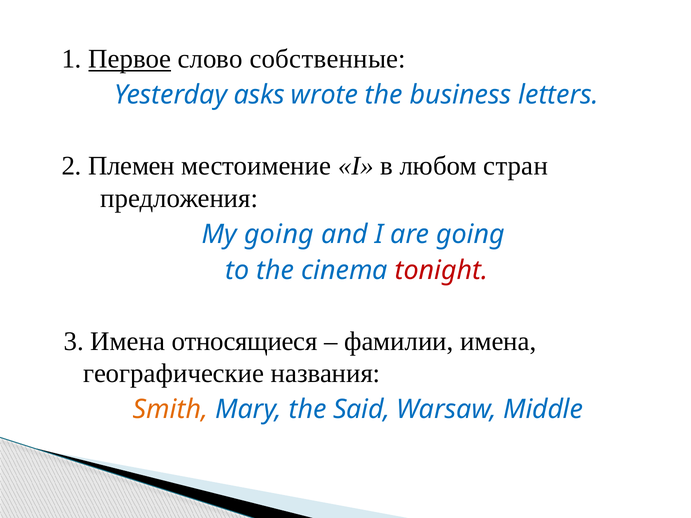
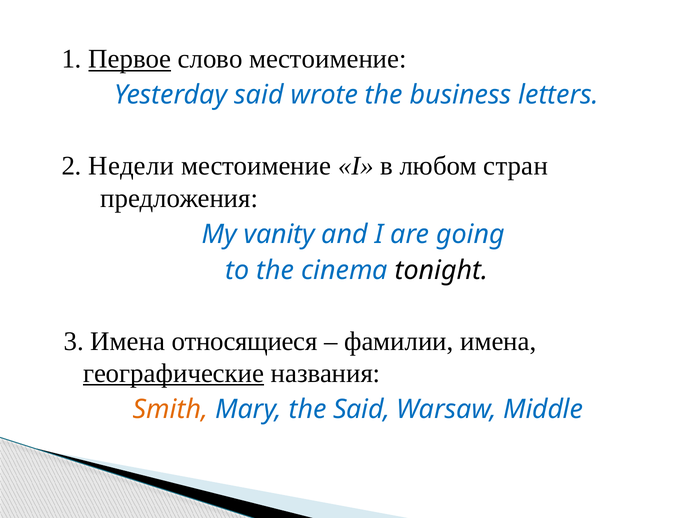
слово собственные: собственные -> местоимение (328, 59)
Yesterday asks: asks -> said (259, 95)
Племен: Племен -> Недели (131, 166)
My going: going -> vanity (279, 234)
tonight colour: red -> black (441, 270)
географические underline: none -> present (174, 374)
